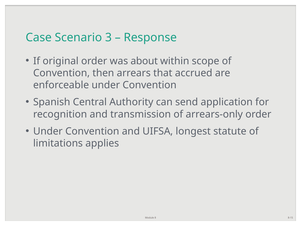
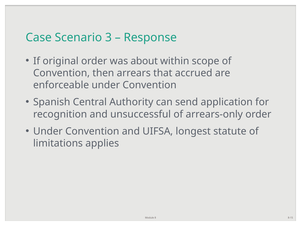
transmission: transmission -> unsuccessful (141, 114)
